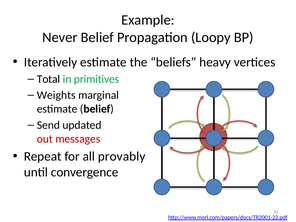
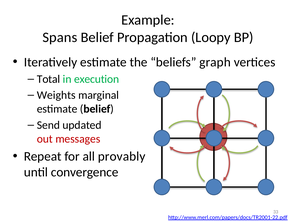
Never: Never -> Spans (60, 37)
heavy: heavy -> graph (215, 62)
primitives: primitives -> execution (97, 79)
